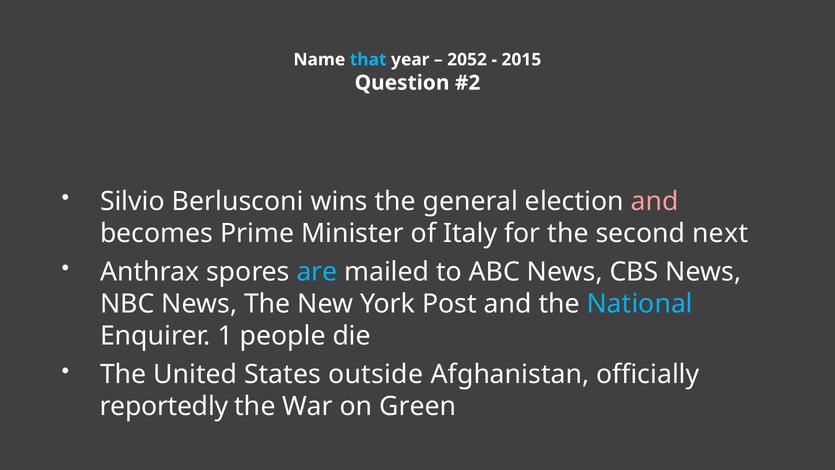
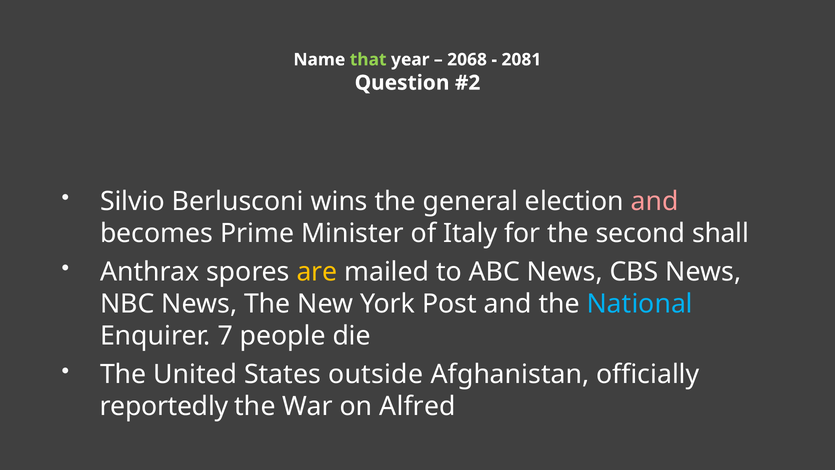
that colour: light blue -> light green (368, 60)
2052: 2052 -> 2068 (467, 60)
2015: 2015 -> 2081 (521, 60)
next: next -> shall (721, 233)
are colour: light blue -> yellow (317, 272)
1: 1 -> 7 (225, 336)
Green: Green -> Alfred (418, 406)
